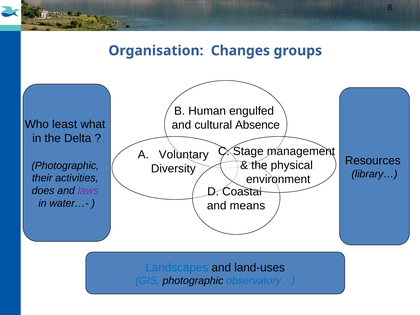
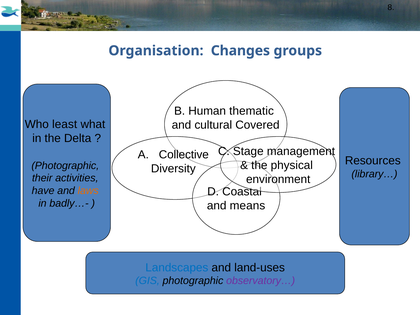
engulfed: engulfed -> thematic (252, 111)
Absence: Absence -> Covered (257, 125)
Voluntary: Voluntary -> Collective (184, 155)
does: does -> have (43, 191)
laws colour: purple -> orange (88, 191)
water…-: water…- -> badly…- (69, 203)
observatory… colour: blue -> purple (261, 281)
